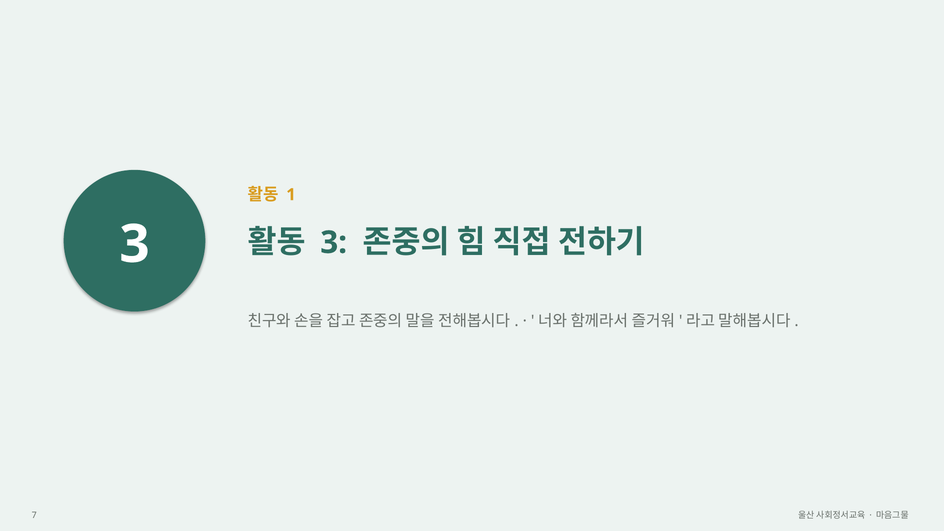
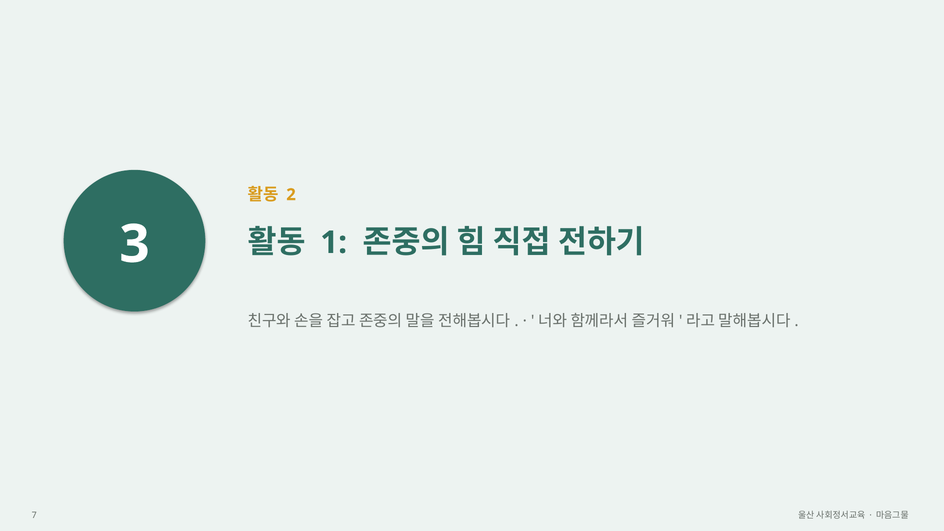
1: 1 -> 2 (291, 195)
3: 3 -> 1 (334, 243)
